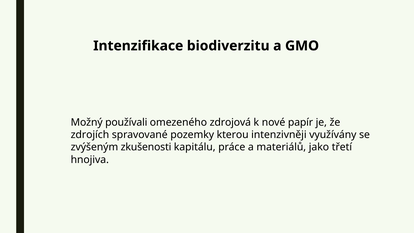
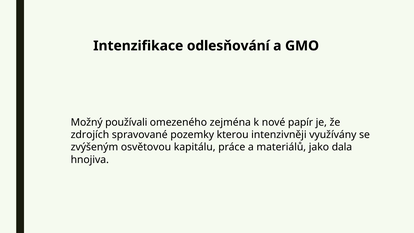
biodiverzitu: biodiverzitu -> odlesňování (228, 46)
zdrojová: zdrojová -> zejména (230, 122)
zkušenosti: zkušenosti -> osvětovou (146, 147)
třetí: třetí -> dala (342, 147)
